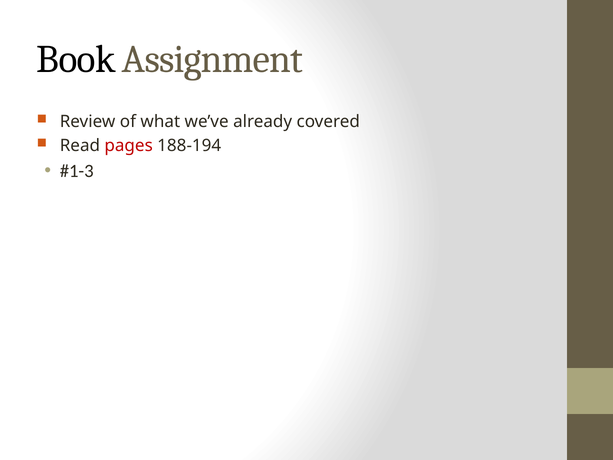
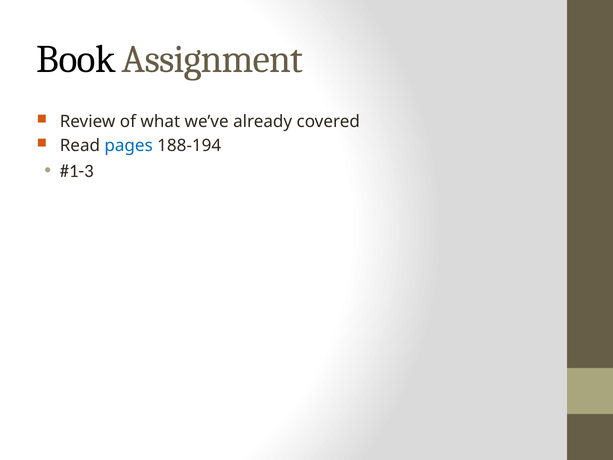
pages colour: red -> blue (129, 146)
